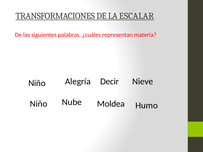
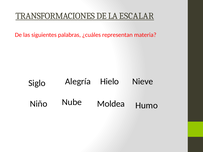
Decir: Decir -> Hielo (110, 82)
Niño: Niño -> Siglo (37, 83)
